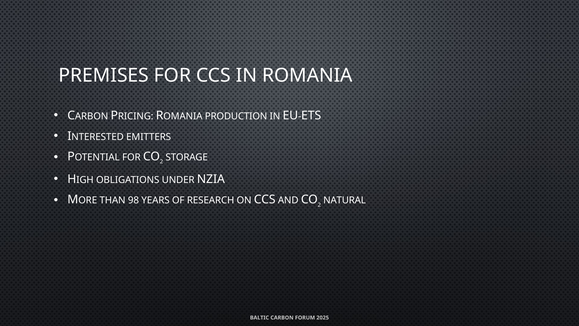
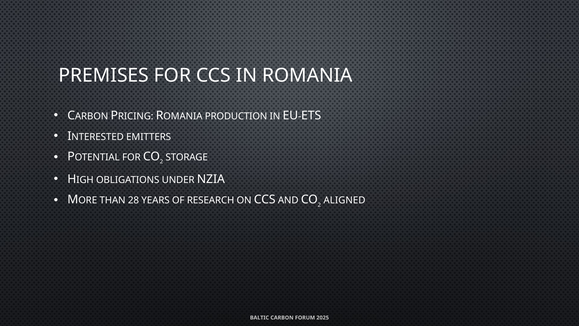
98: 98 -> 28 (133, 200)
NATURAL: NATURAL -> ALIGNED (344, 200)
